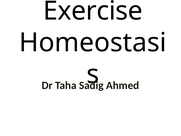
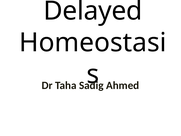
Exercise: Exercise -> Delayed (93, 11)
